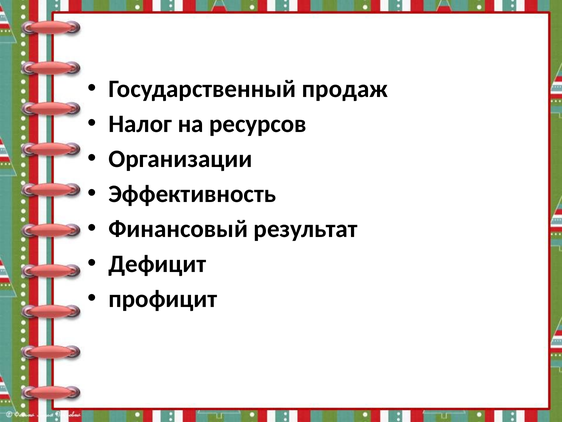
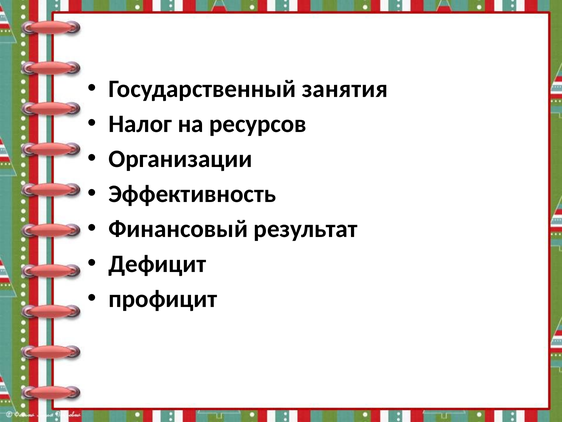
продаж: продаж -> занятия (345, 89)
